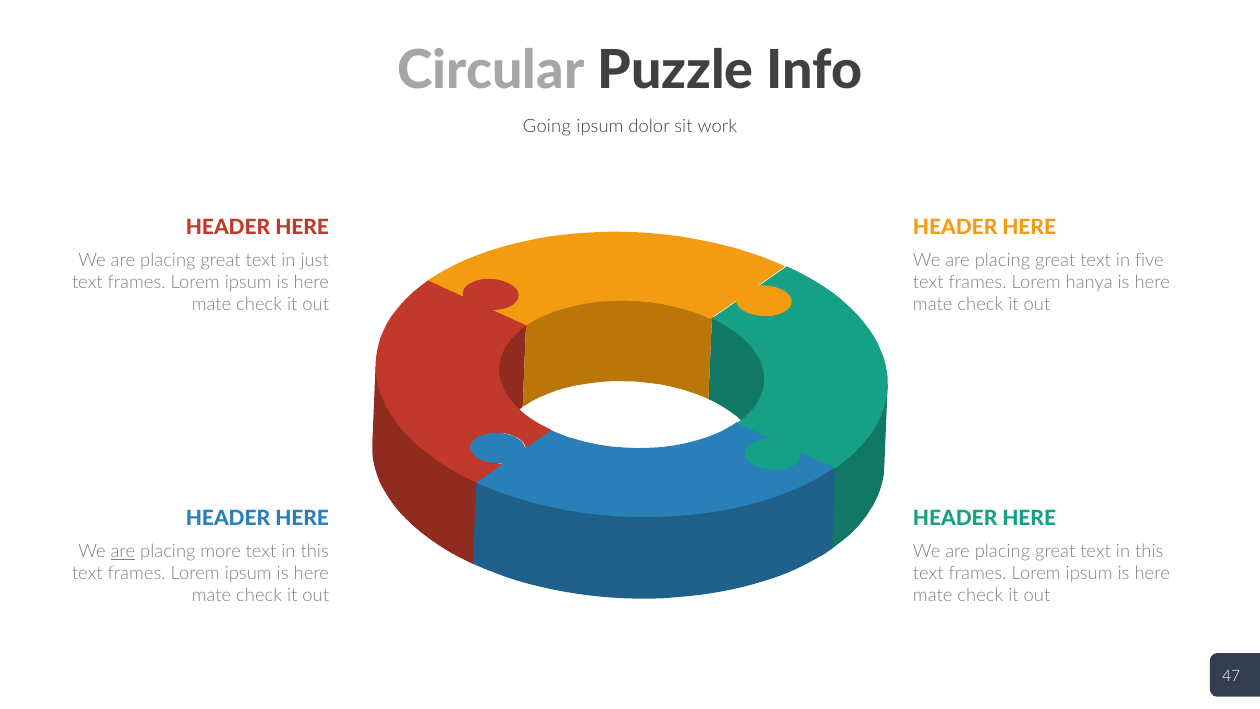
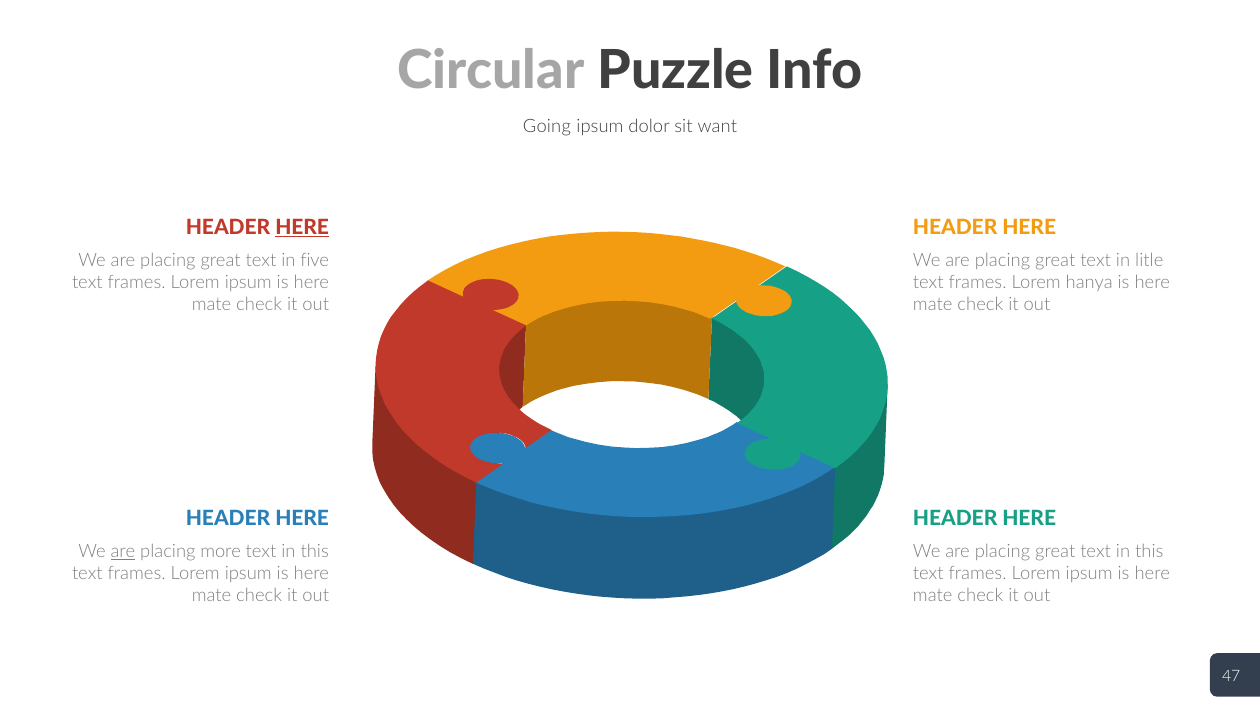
work: work -> want (717, 126)
HERE underline: none -> present (302, 227)
just: just -> five (315, 260)
five: five -> litle (1149, 260)
